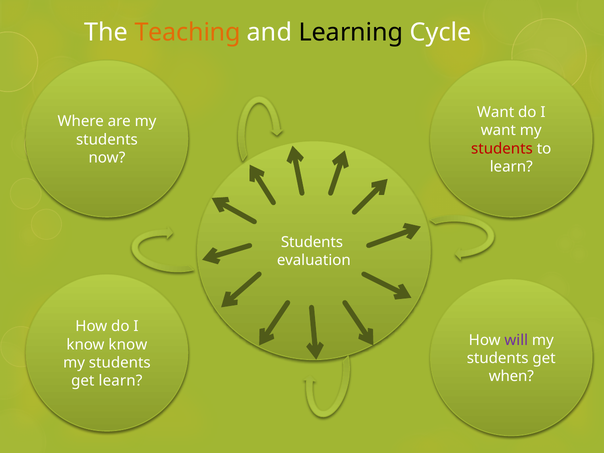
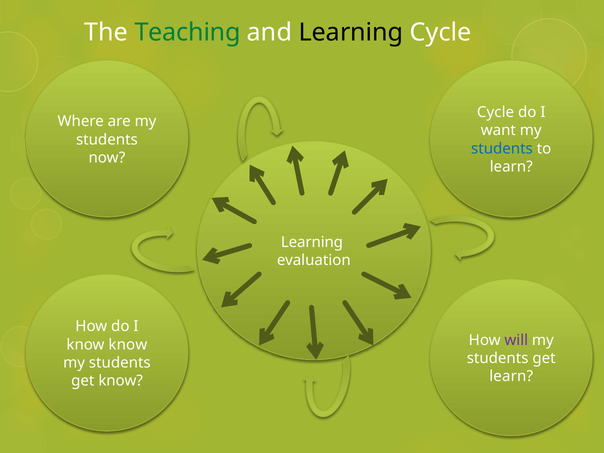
Teaching colour: orange -> green (188, 32)
Want: Want -> Cycle (496, 112)
students colour: red -> blue (502, 149)
Students: Students -> Learning (312, 242)
when: when -> learn (511, 376)
get learn: learn -> know (121, 381)
